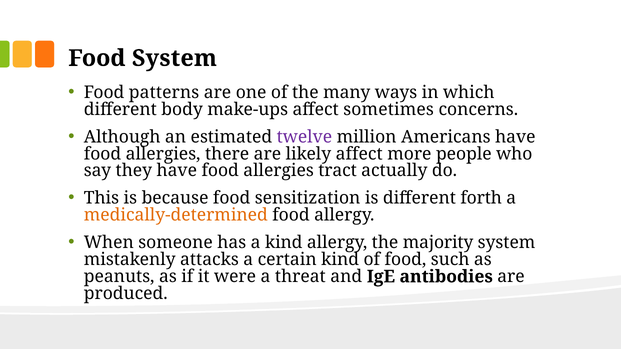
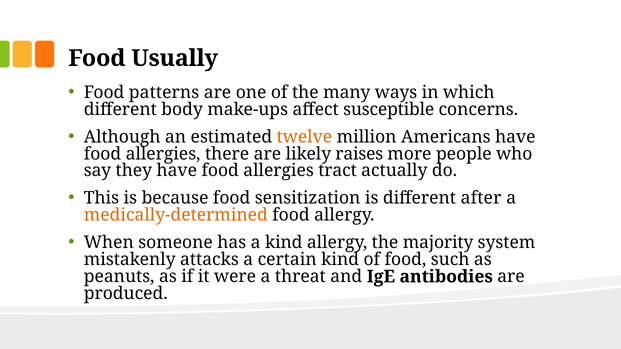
Food System: System -> Usually (175, 58)
sometimes: sometimes -> susceptible (389, 109)
twelve colour: purple -> orange (304, 137)
likely affect: affect -> raises (359, 154)
forth: forth -> after (481, 198)
